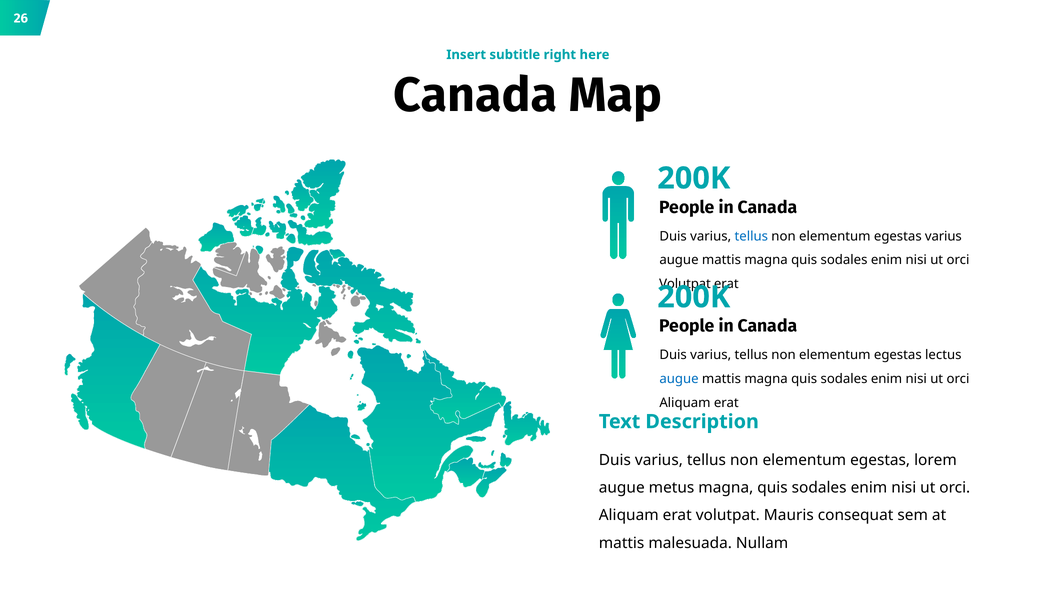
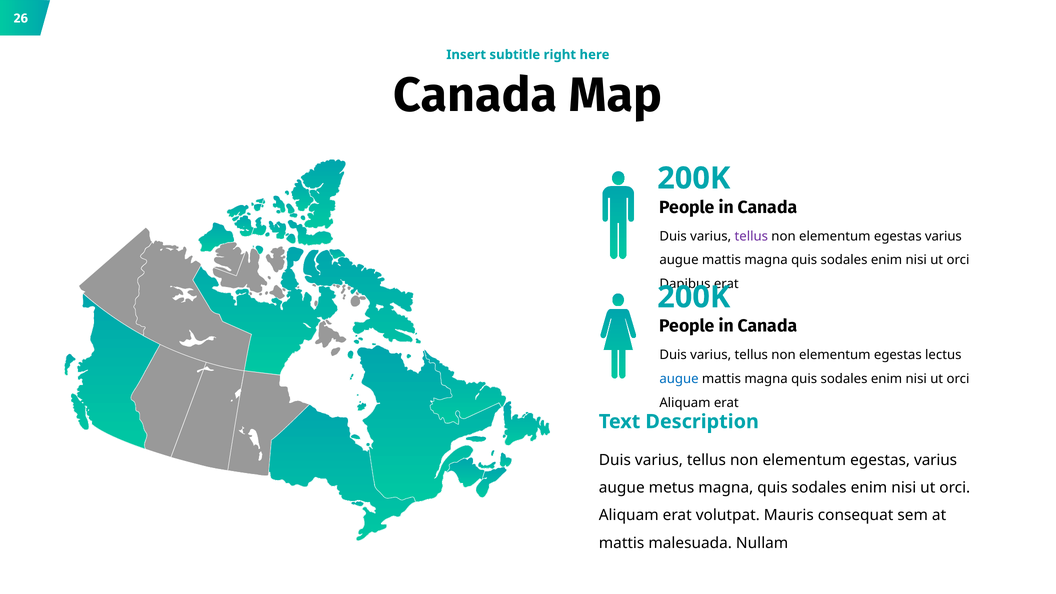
tellus colour: blue -> purple (751, 236)
Volutpat: Volutpat -> Dapibus (685, 284)
lorem: lorem -> varius (936, 460)
